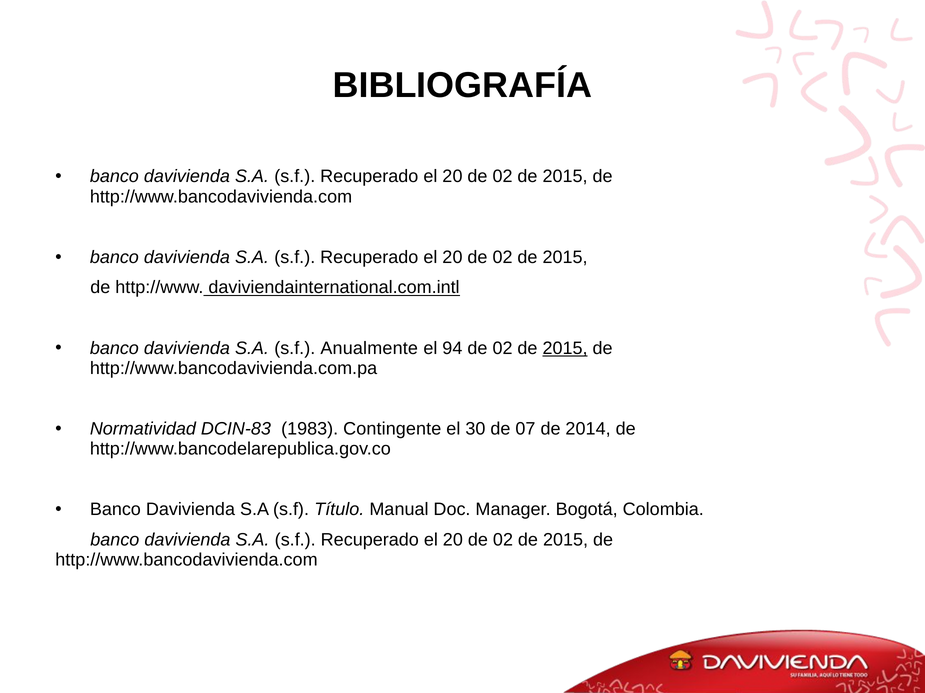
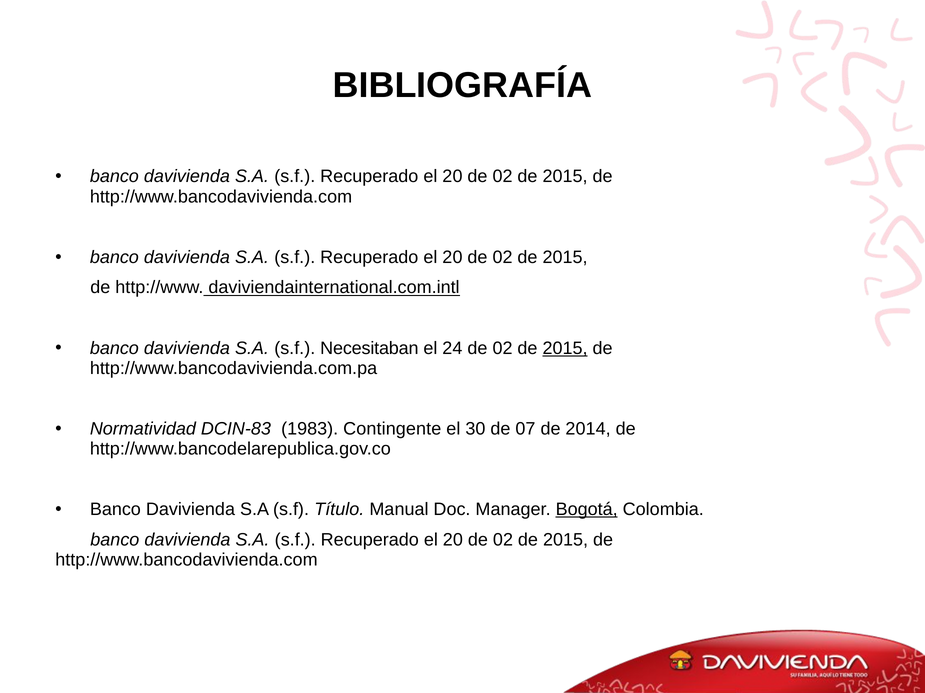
Anualmente: Anualmente -> Necesitaban (369, 348)
94: 94 -> 24 (452, 348)
Bogotá underline: none -> present (587, 510)
